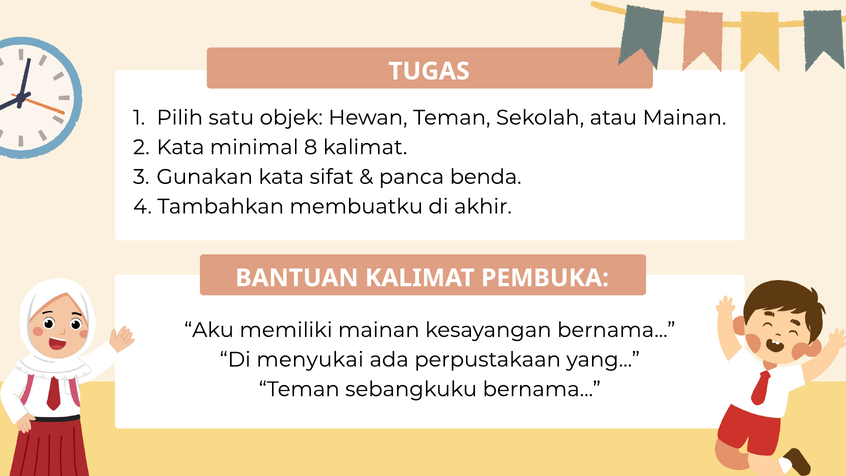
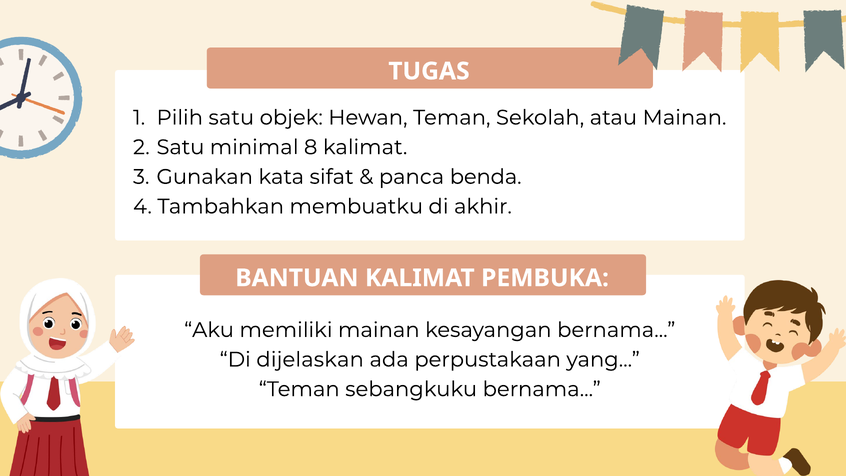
Kata: Kata -> Satu (180, 147)
menyukai: menyukai -> dijelaskan (310, 359)
